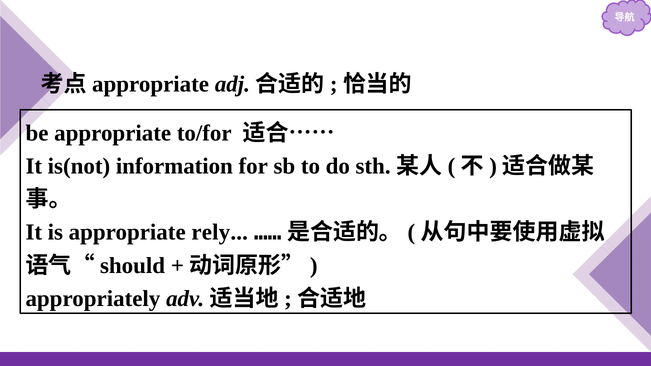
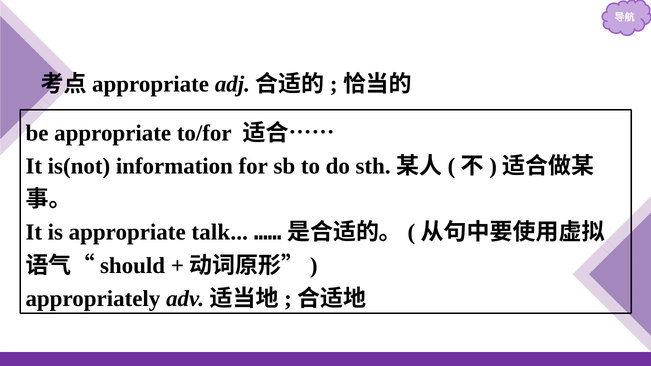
rely: rely -> talk (220, 232)
